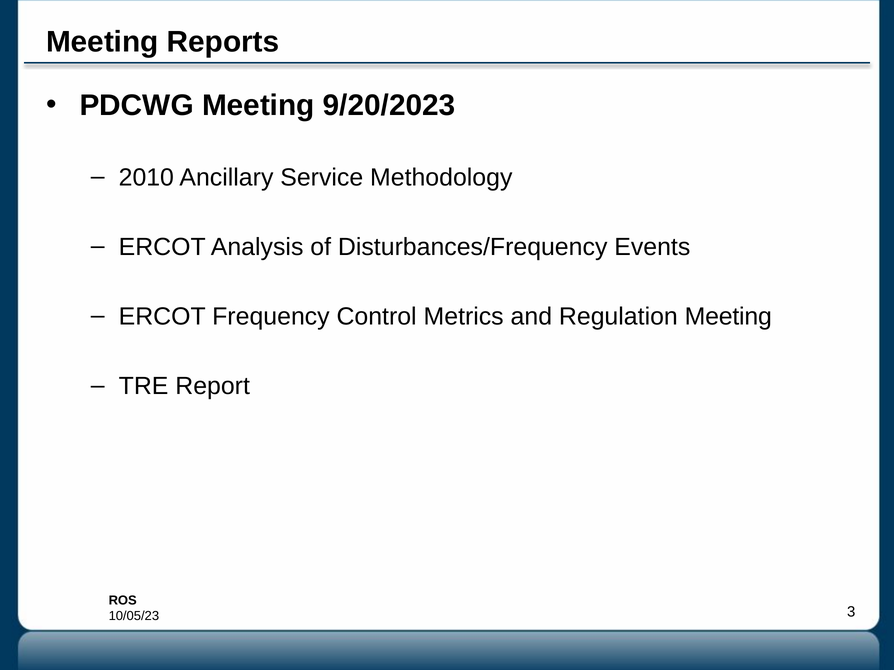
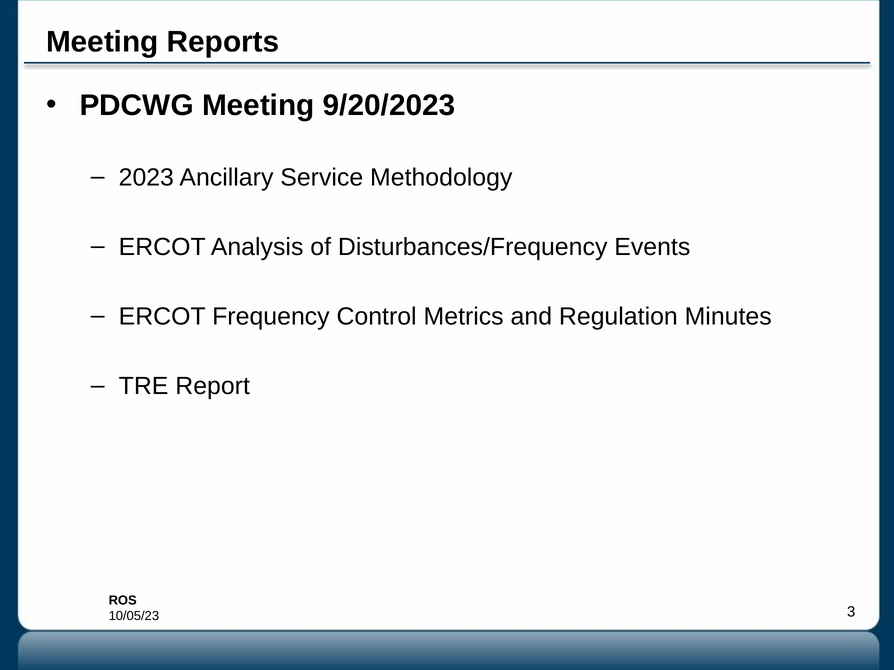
2010: 2010 -> 2023 (146, 178)
Regulation Meeting: Meeting -> Minutes (728, 317)
